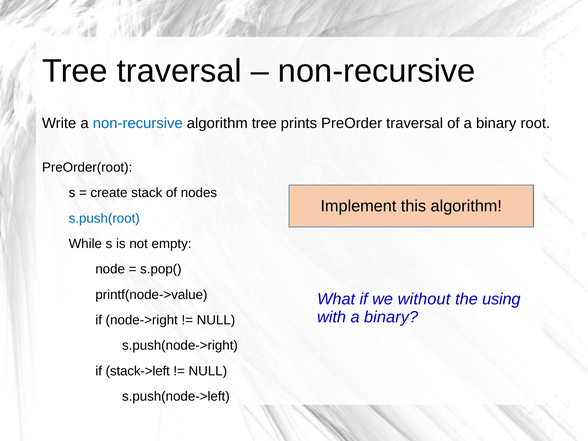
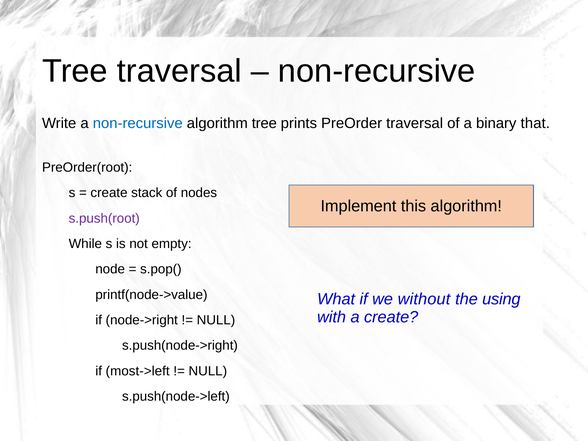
root: root -> that (535, 123)
s.push(root colour: blue -> purple (104, 218)
with a binary: binary -> create (391, 317)
stack->left: stack->left -> most->left (138, 371)
